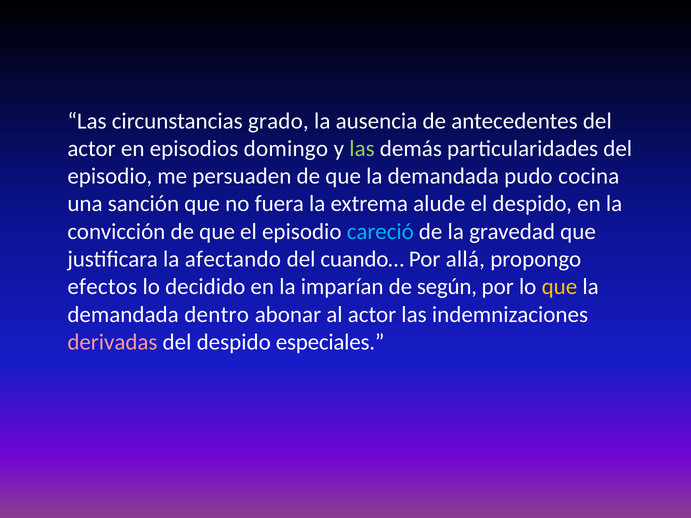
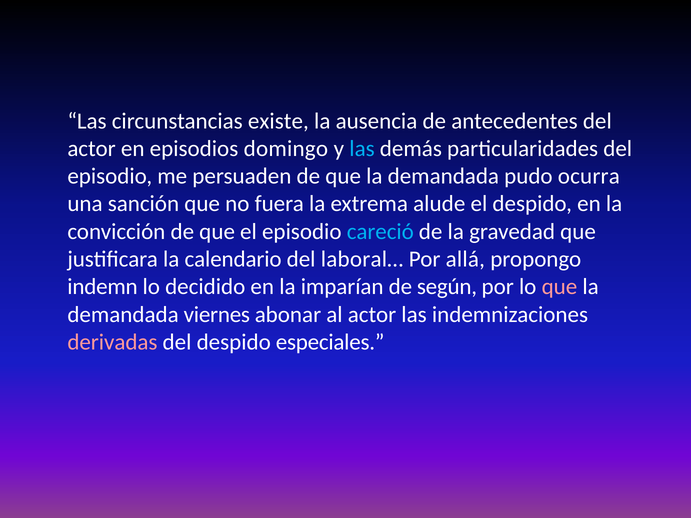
grado: grado -> existe (278, 121)
las colour: light green -> light blue (362, 149)
cocina: cocina -> ocurra (589, 176)
afectando: afectando -> calendario (233, 259)
cuando…: cuando… -> laboral… (362, 259)
efectos: efectos -> indemn (103, 287)
que colour: yellow -> pink (559, 287)
dentro: dentro -> viernes (217, 315)
